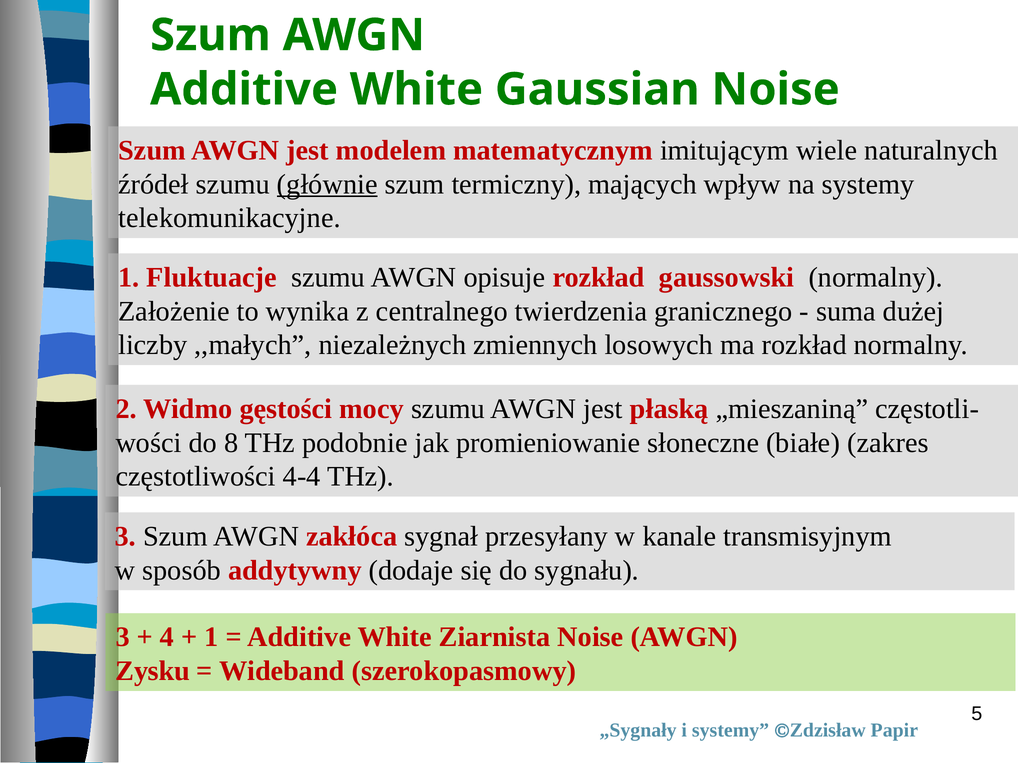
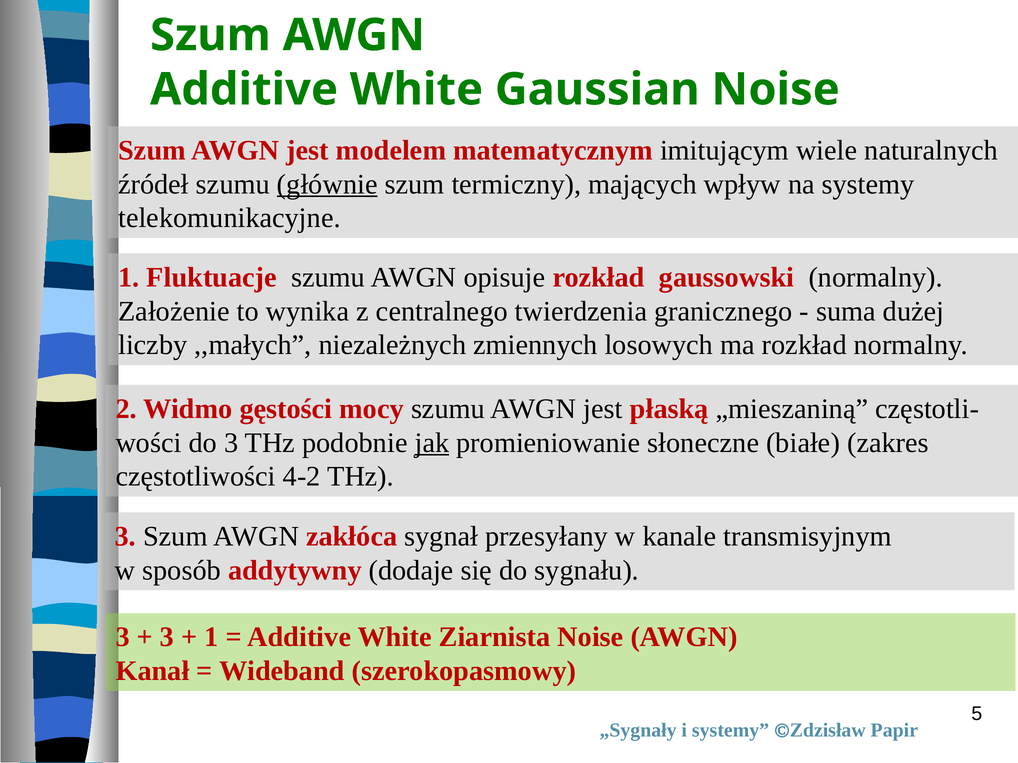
do 8: 8 -> 3 (231, 443)
jak underline: none -> present (432, 443)
4-4: 4-4 -> 4-2 (302, 477)
4: 4 -> 3 (167, 638)
Zysku: Zysku -> Kanał (153, 671)
